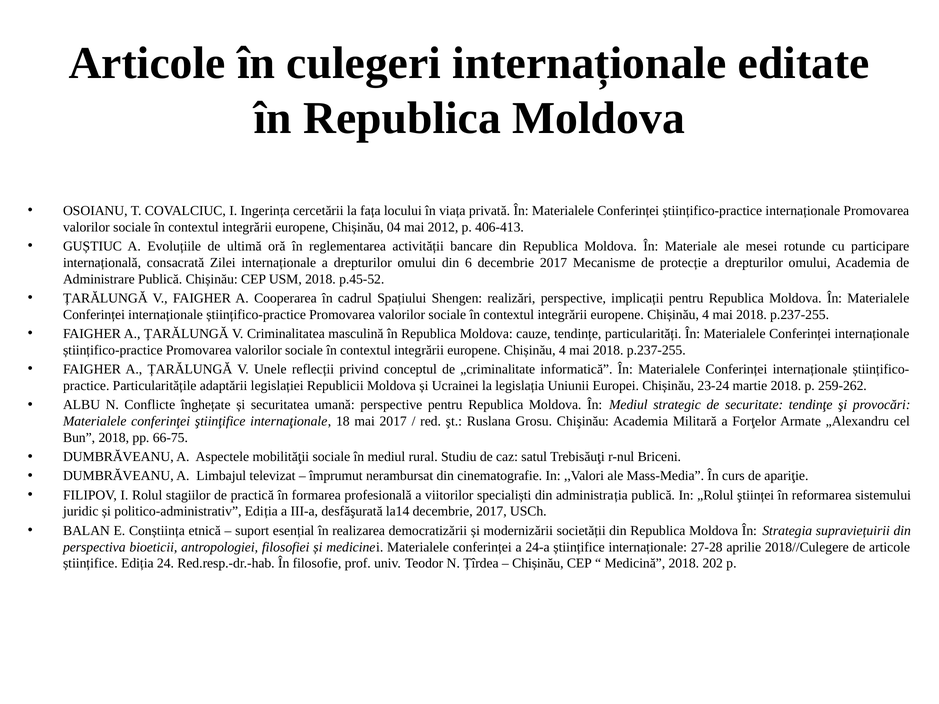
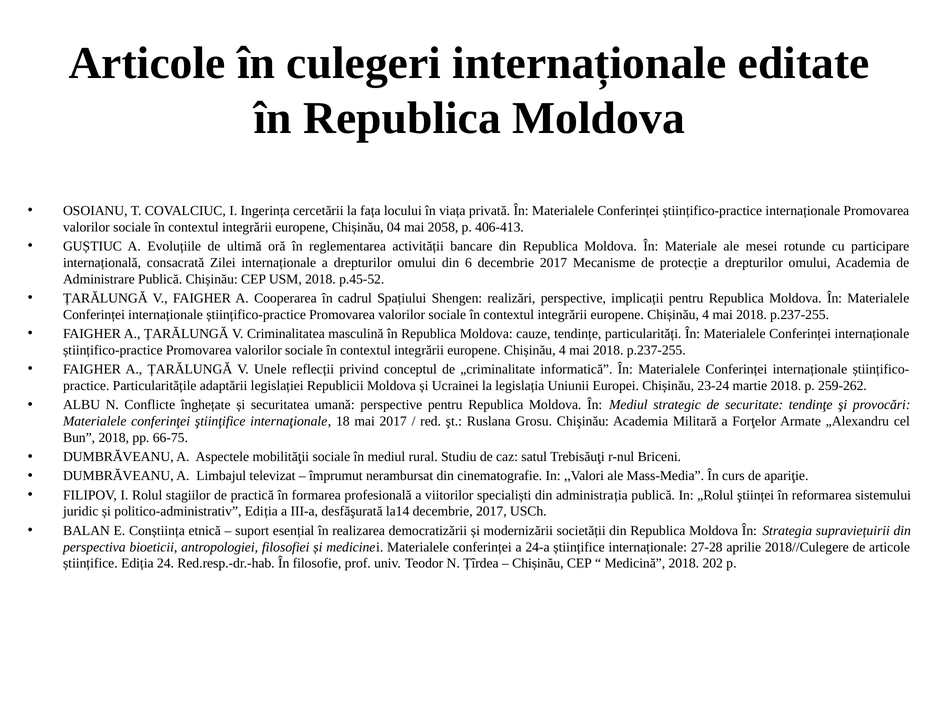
2012: 2012 -> 2058 (443, 227)
